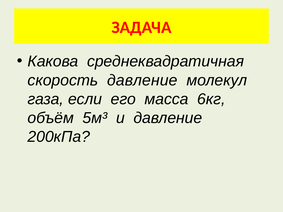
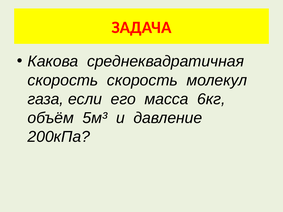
скорость давление: давление -> скорость (142, 80)
